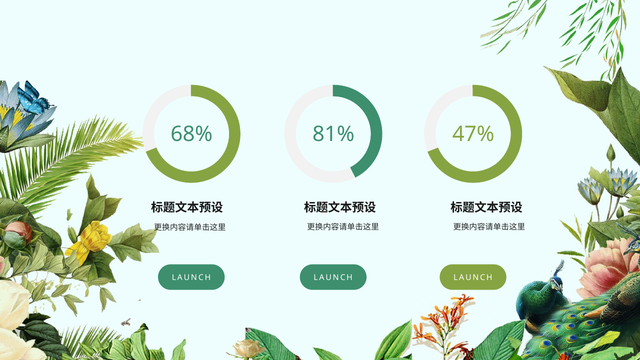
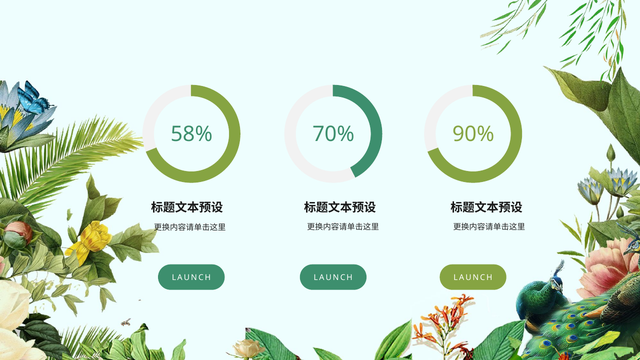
68%: 68% -> 58% (192, 134)
81%: 81% -> 70% (333, 134)
47%: 47% -> 90% (473, 134)
